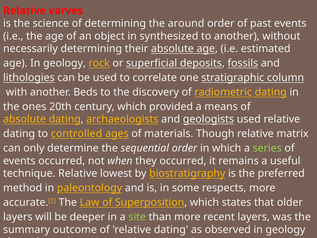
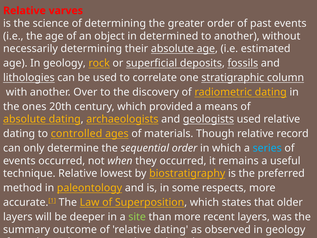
around: around -> greater (186, 23)
synthesized: synthesized -> determined (169, 36)
Beds: Beds -> Over (85, 92)
matrix: matrix -> record (293, 134)
series colour: light green -> light blue (267, 148)
